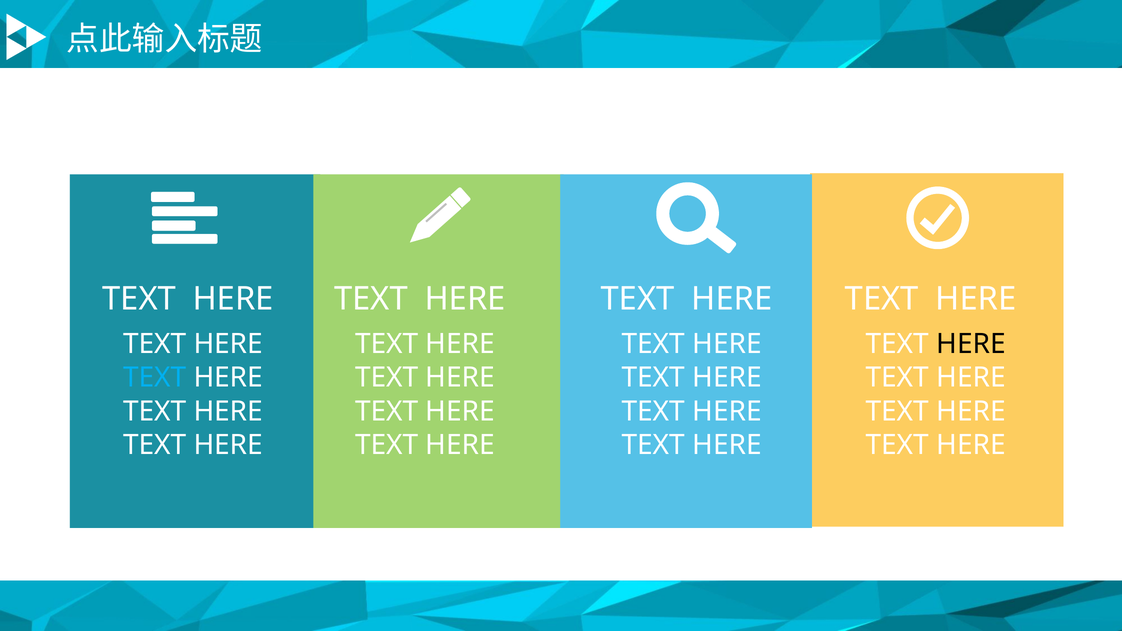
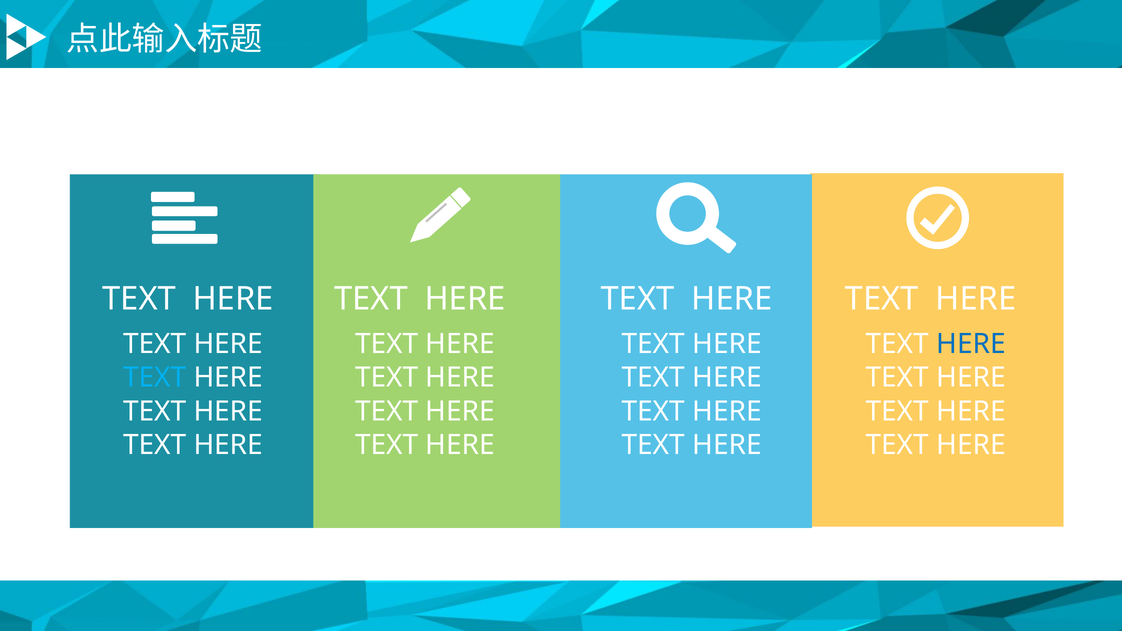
HERE colour: black -> blue (971, 344)
